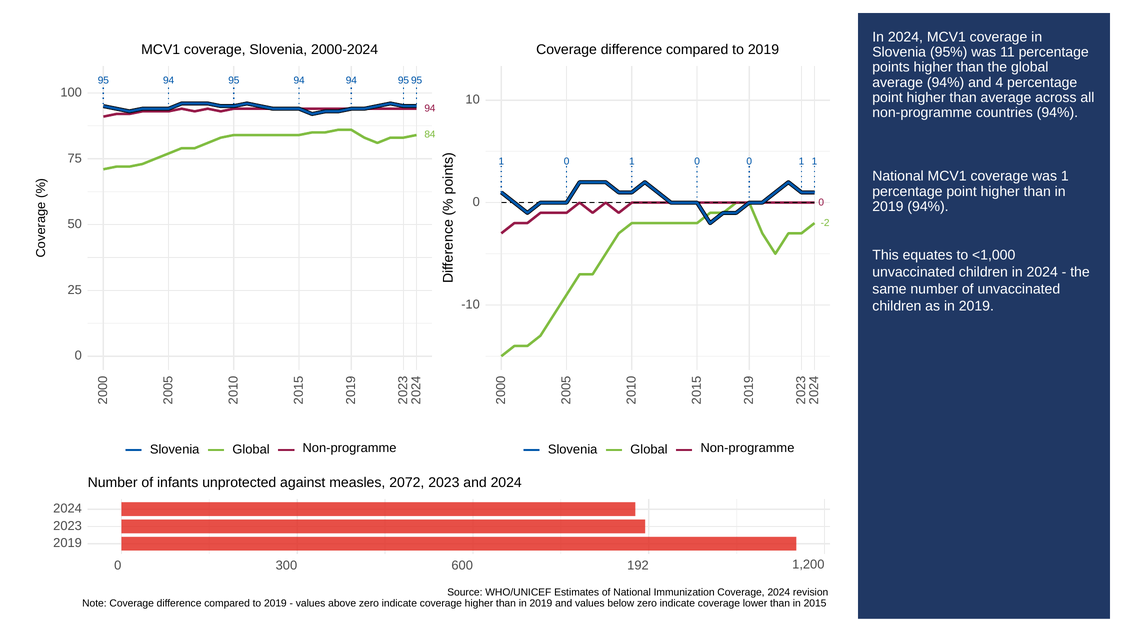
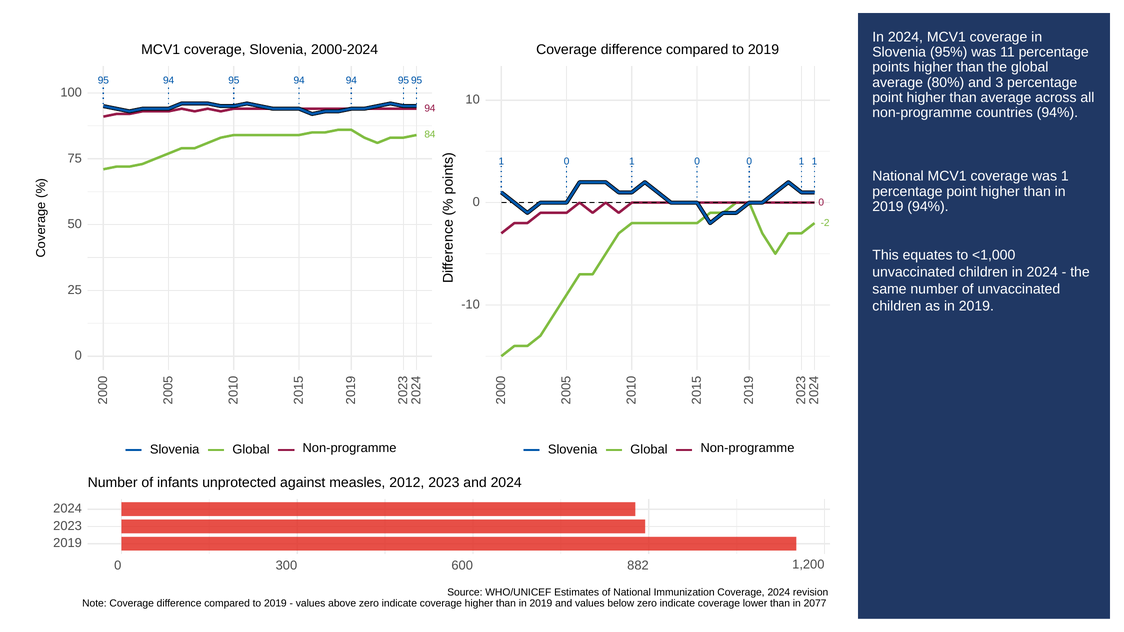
average 94%: 94% -> 80% (946, 82)
and 4: 4 -> 3 (999, 82)
2072: 2072 -> 2012 (407, 483)
192: 192 -> 882 (638, 566)
2015: 2015 -> 2077 (815, 604)
